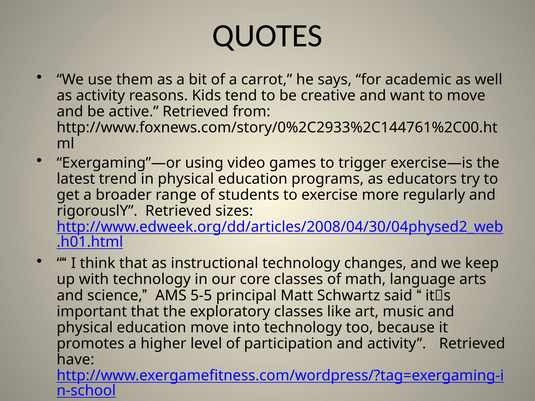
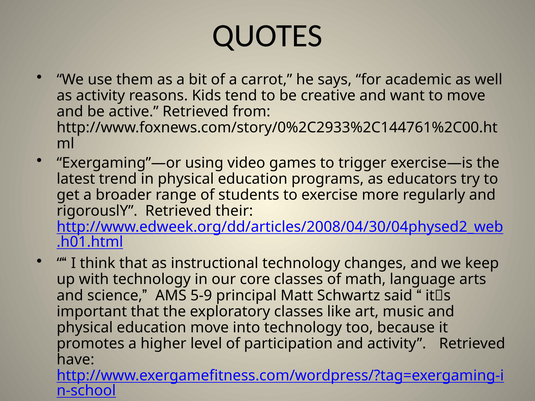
sizes: sizes -> their (234, 211)
5-5: 5-5 -> 5-9 (201, 296)
